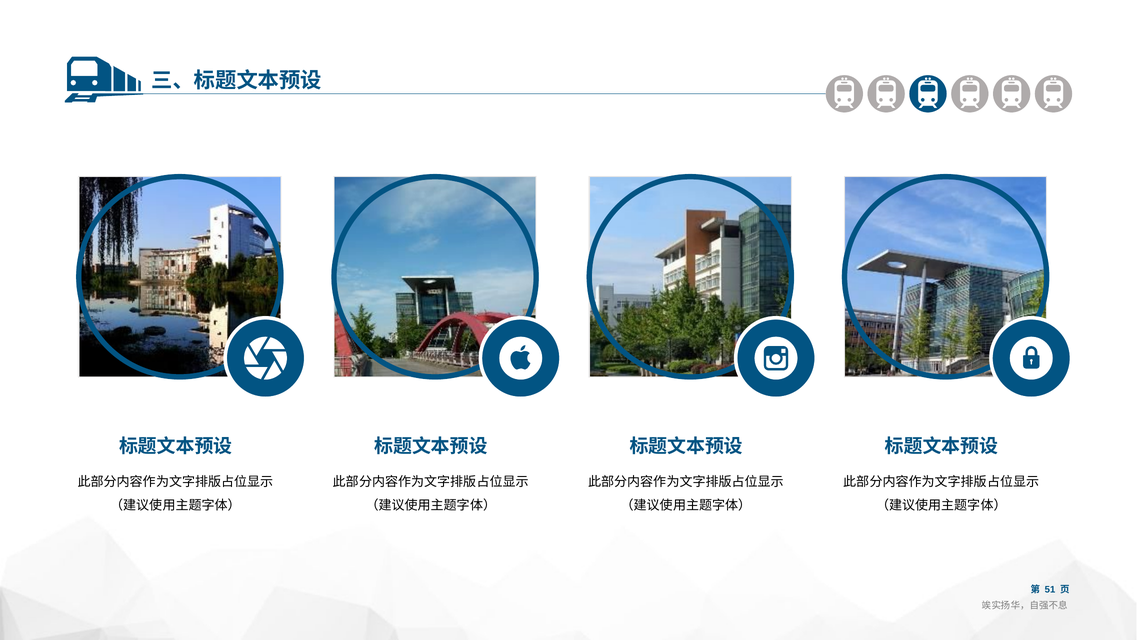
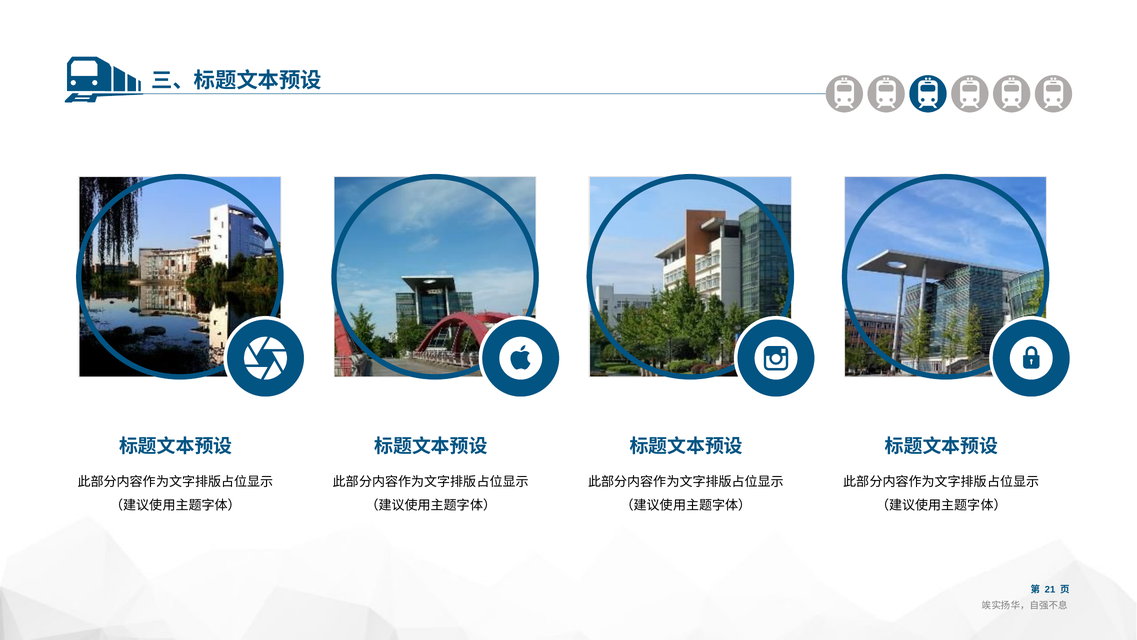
51: 51 -> 21 (1050, 589)
